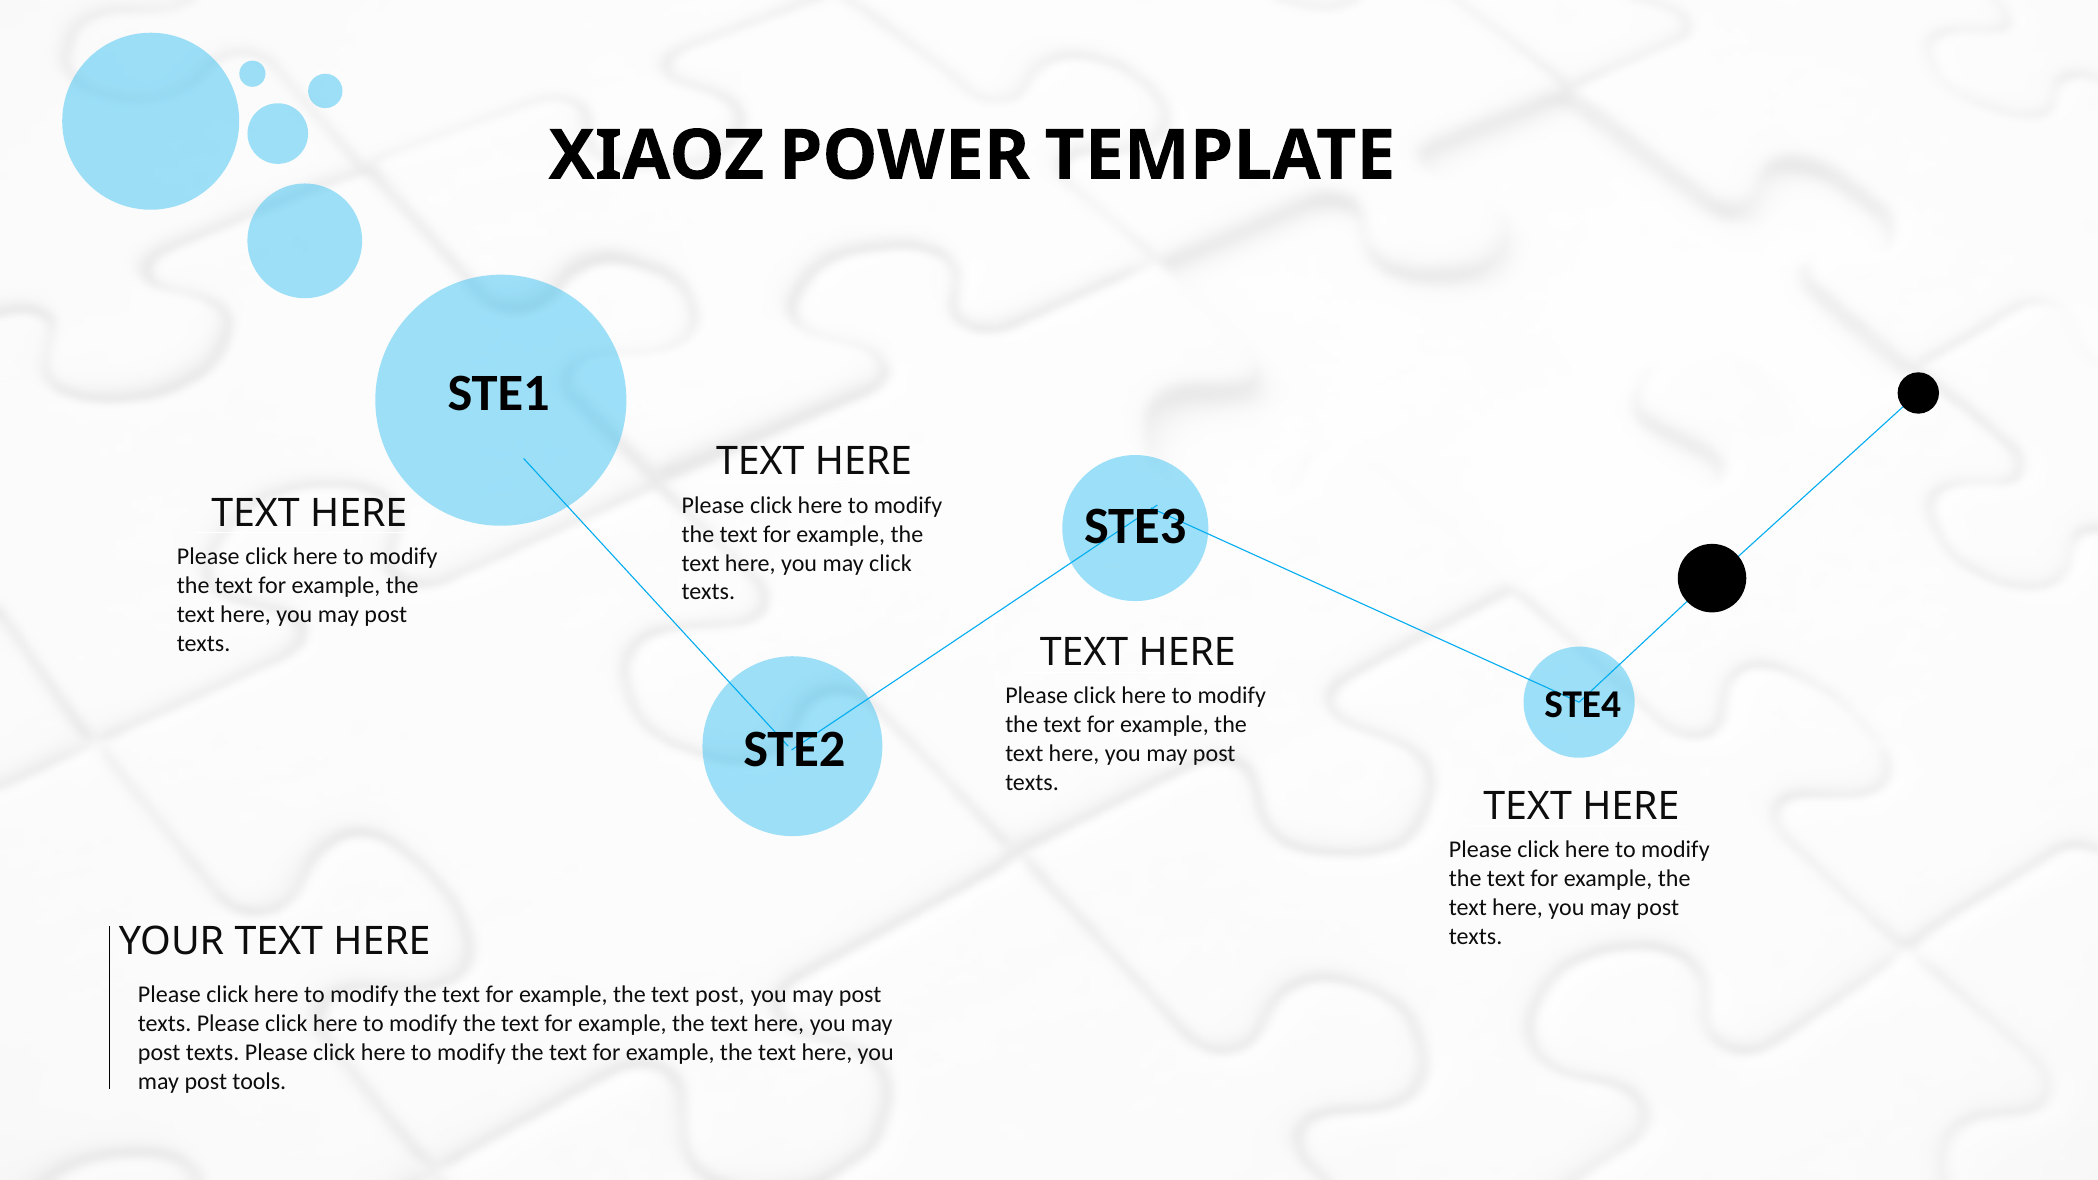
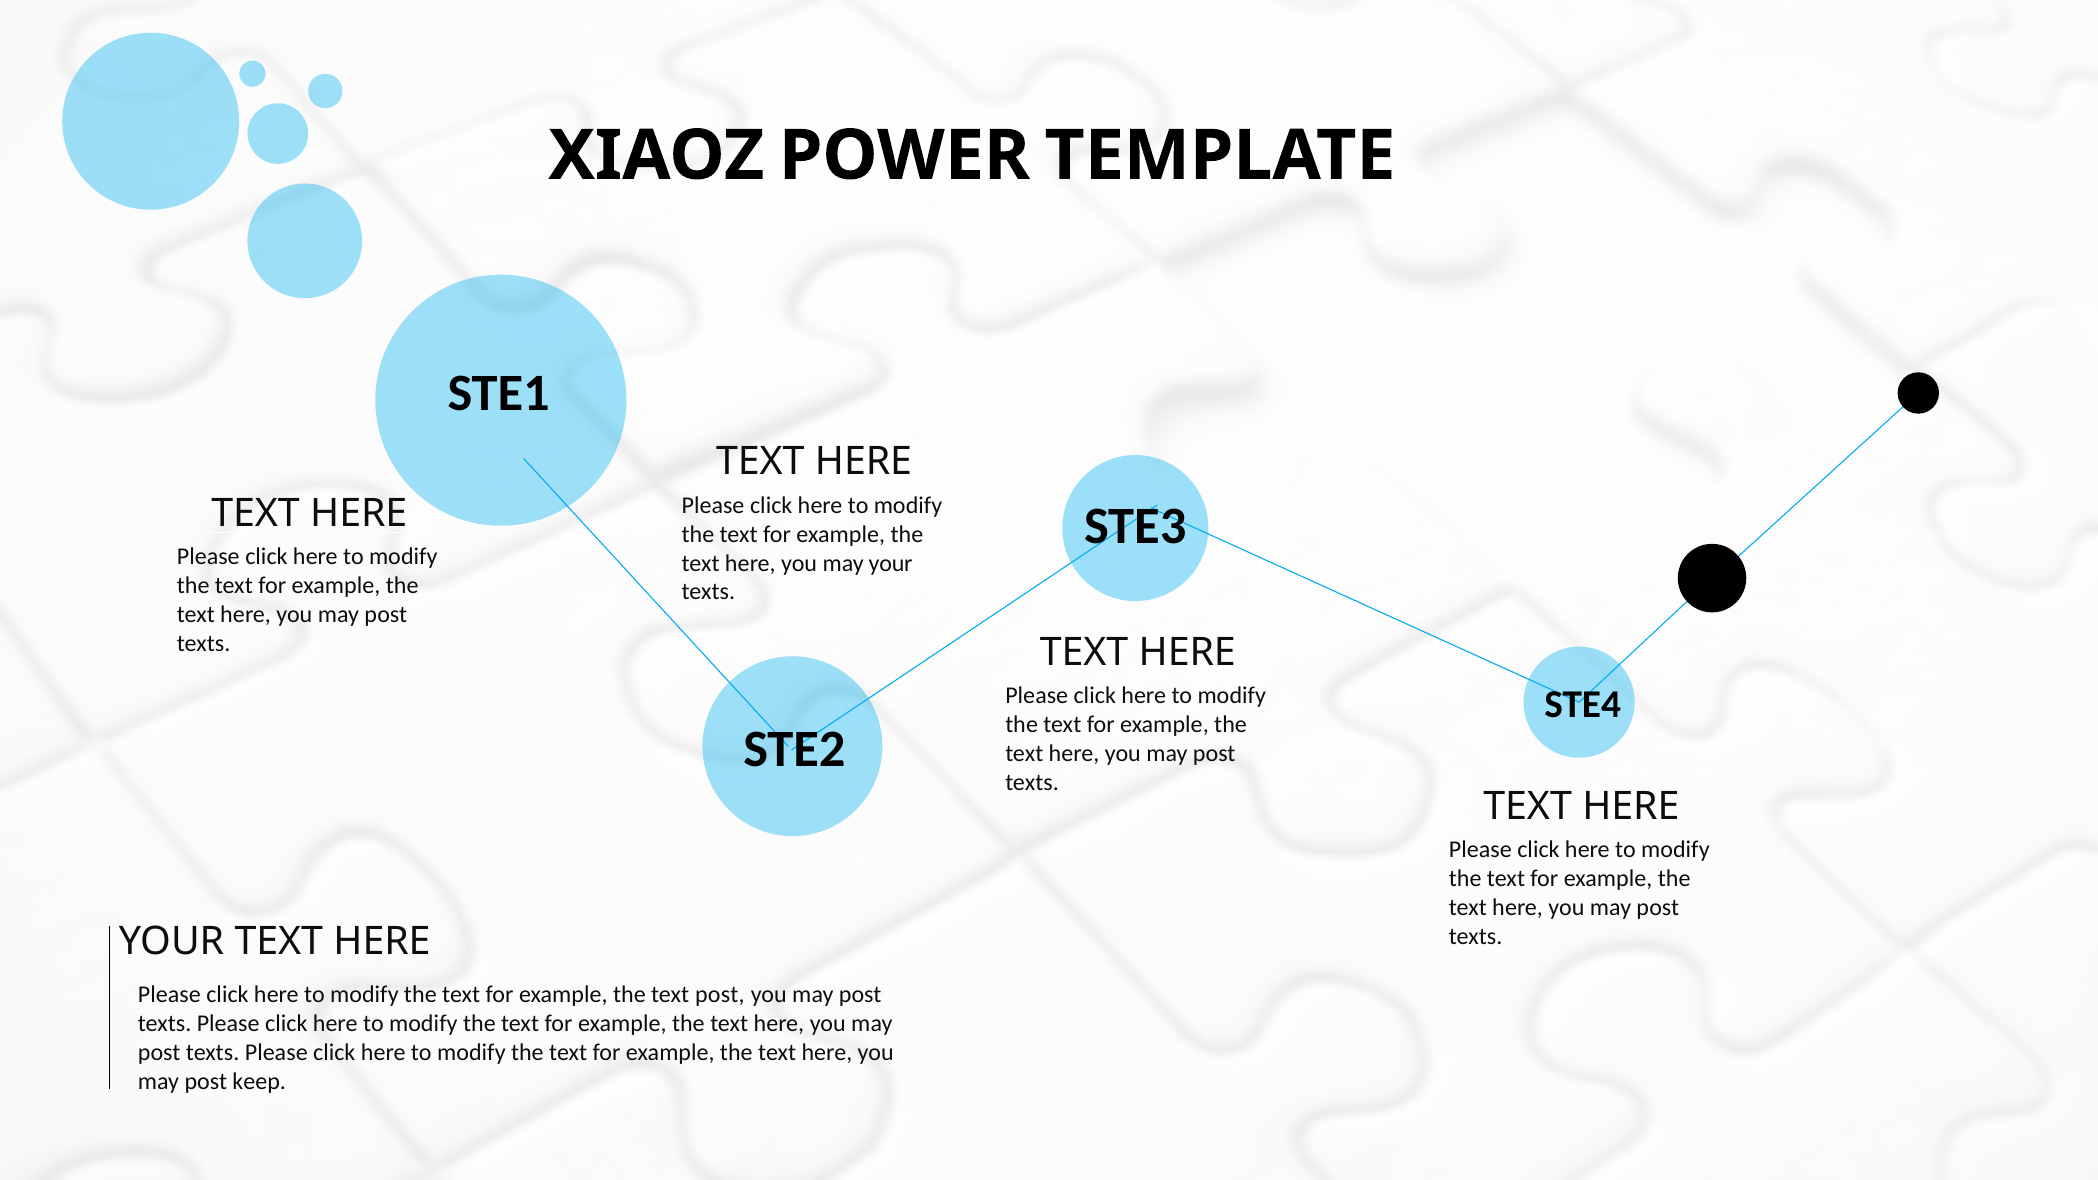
may click: click -> your (891, 563)
tools: tools -> keep (259, 1081)
